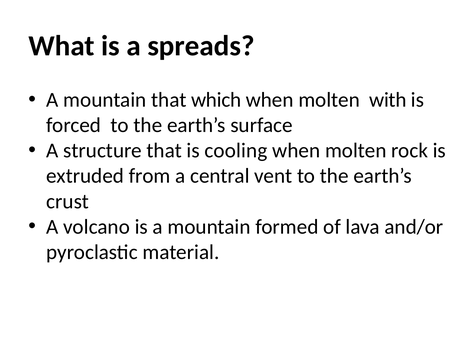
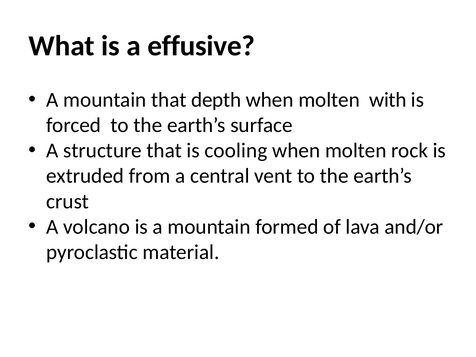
spreads: spreads -> effusive (201, 46)
which: which -> depth (216, 100)
